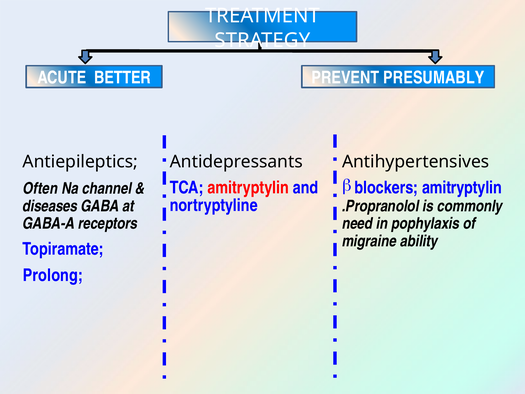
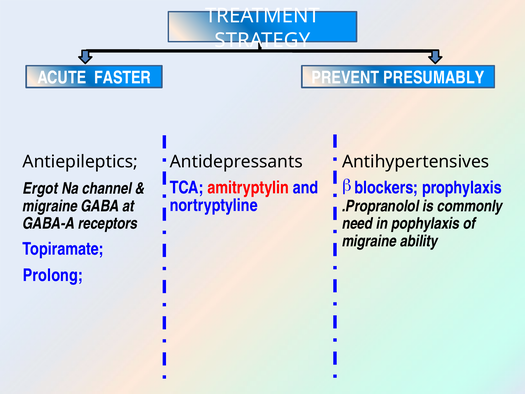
BETTER: BETTER -> FASTER (123, 78)
blockers amitryptylin: amitryptylin -> prophylaxis (462, 188)
Often: Often -> Ergot (40, 189)
diseases: diseases -> migraine (50, 206)
